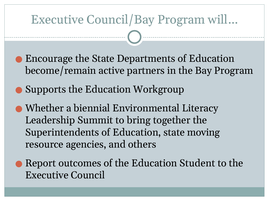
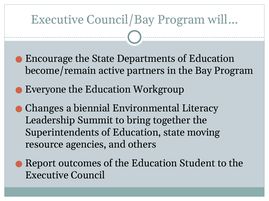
Supports: Supports -> Everyone (46, 90)
Whether: Whether -> Changes (44, 109)
